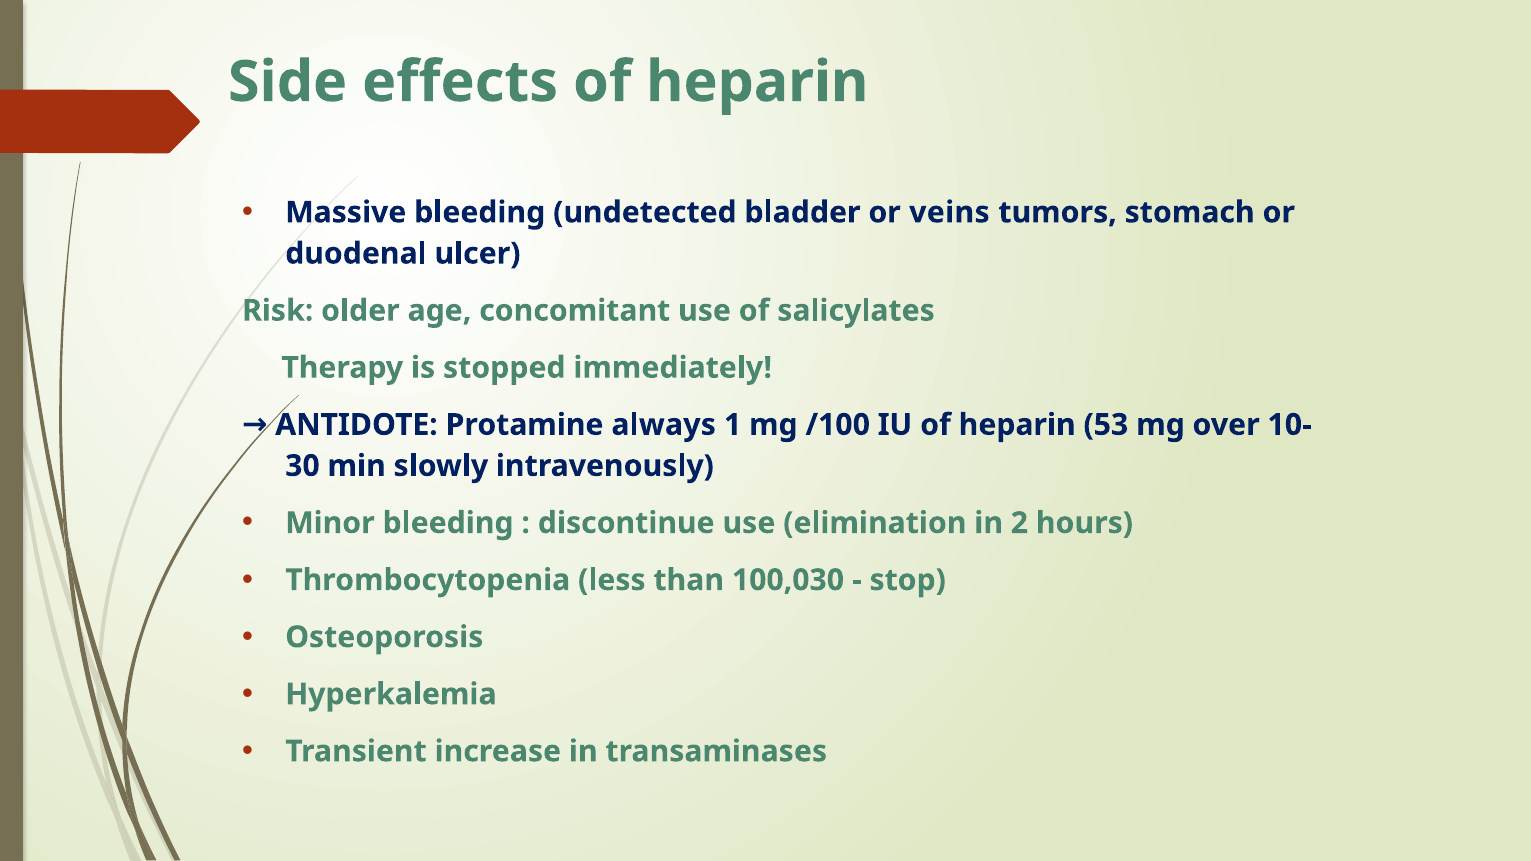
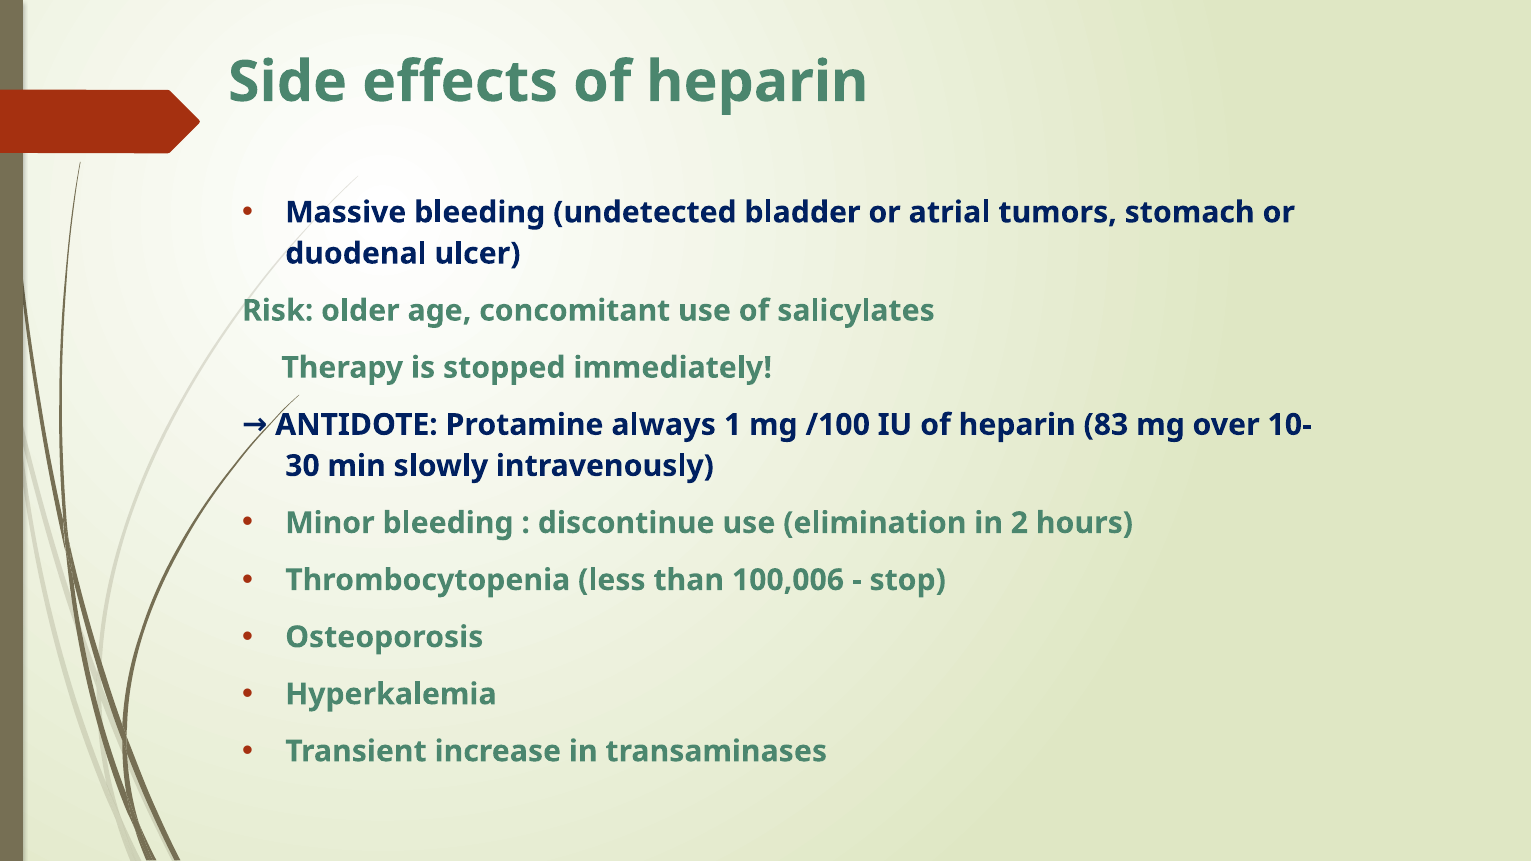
veins: veins -> atrial (950, 212)
53: 53 -> 83 (1106, 425)
100,030: 100,030 -> 100,006 (788, 580)
